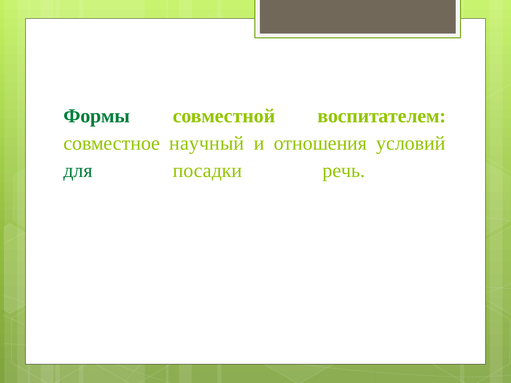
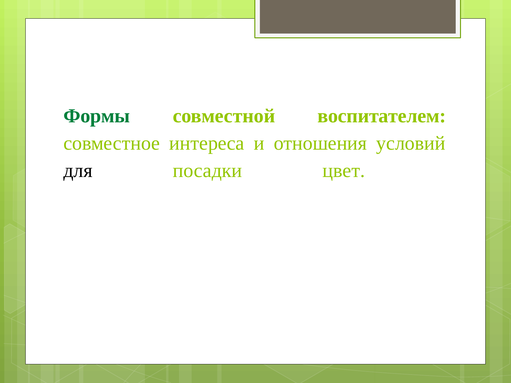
научный: научный -> интереса (207, 143)
для colour: green -> black (78, 171)
речь: речь -> цвет (344, 171)
